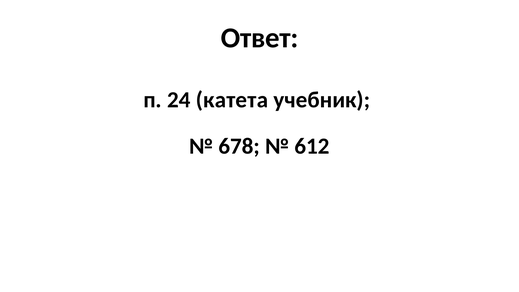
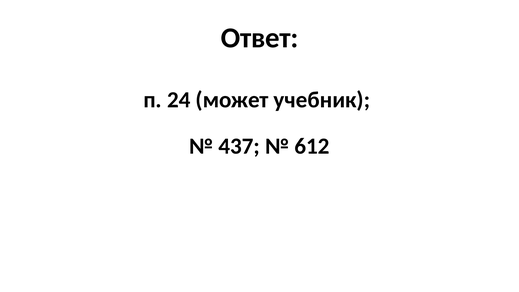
катета: катета -> может (232, 100)
678: 678 -> 437 (239, 146)
